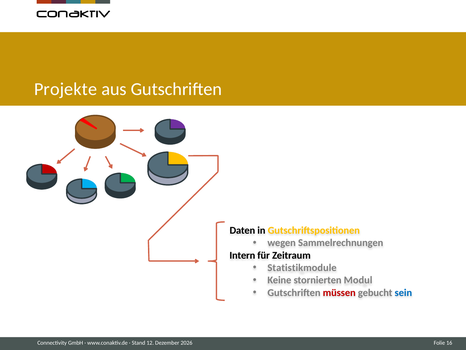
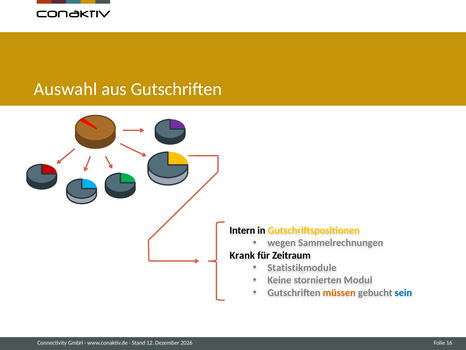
Projekte: Projekte -> Auswahl (66, 89)
Daten: Daten -> Intern (242, 230)
Intern: Intern -> Krank (242, 255)
müssen colour: red -> orange (339, 292)
